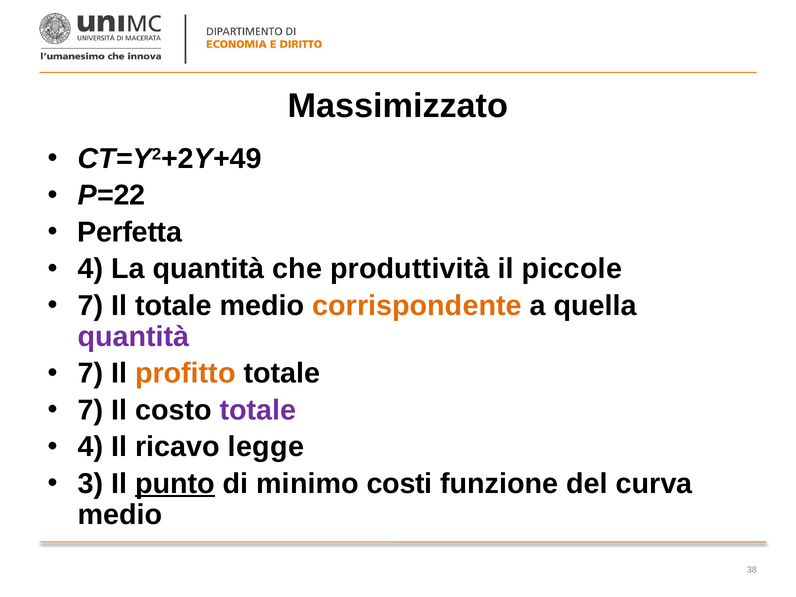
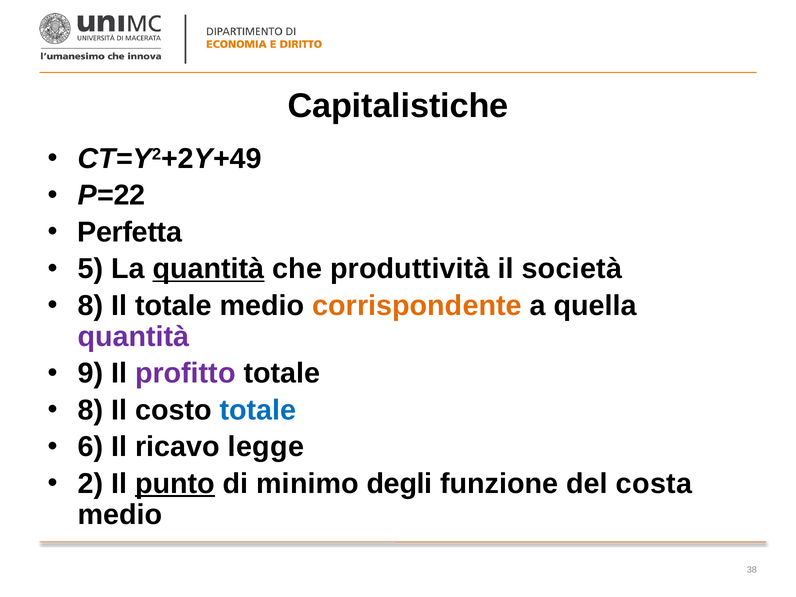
Massimizzato: Massimizzato -> Capitalistiche (398, 106)
4: 4 -> 5 (90, 269)
quantità underline: none -> present (209, 269)
piccole: piccole -> società (572, 269)
7: 7 -> 8 (90, 306)
7: 7 -> 9 (90, 373)
profitto colour: orange -> purple (185, 373)
7: 7 -> 8 (90, 410)
totale colour: purple -> blue (258, 410)
4: 4 -> 6 (90, 447)
3: 3 -> 2 (90, 484)
costi: costi -> degli (400, 484)
curva: curva -> costa (654, 484)
